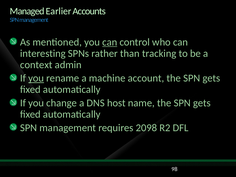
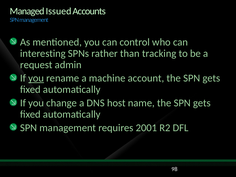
Earlier: Earlier -> Issued (59, 11)
can underline: present -> none (110, 42)
context: context -> request (36, 65)
2098: 2098 -> 2001 (146, 128)
